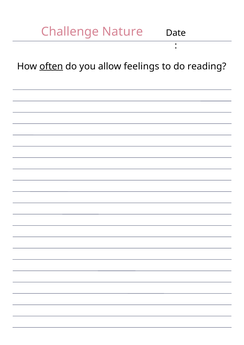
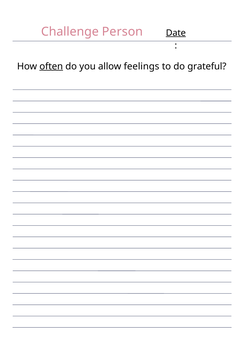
Nature: Nature -> Person (122, 32)
Date underline: none -> present (176, 33)
reading: reading -> grateful (207, 66)
